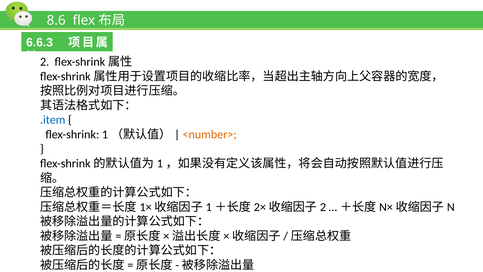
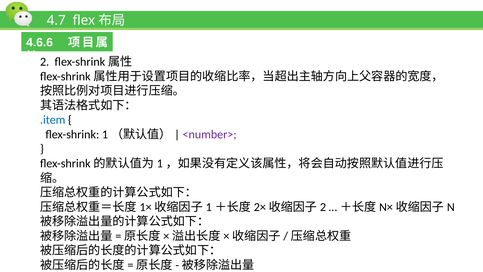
8.6: 8.6 -> 4.7 (56, 20)
6.6.3: 6.6.3 -> 4.6.6 (40, 42)
<number> colour: orange -> purple (210, 134)
